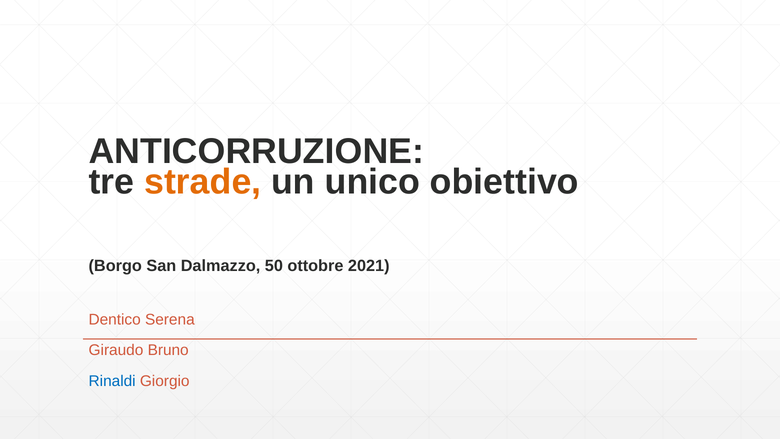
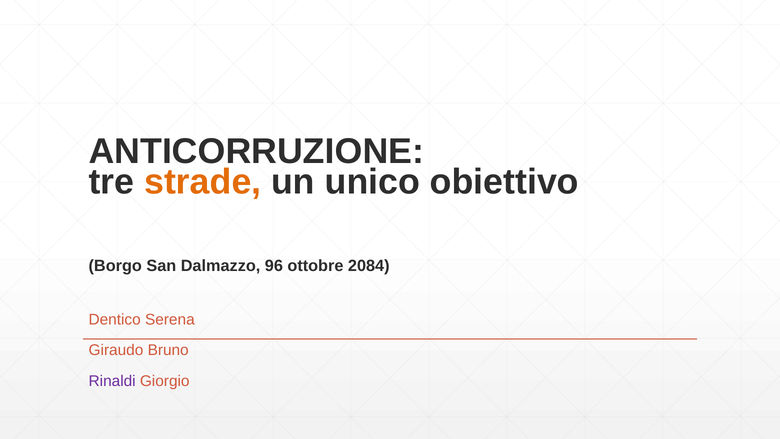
50: 50 -> 96 (274, 266)
2021: 2021 -> 2084 (369, 266)
Rinaldi colour: blue -> purple (112, 381)
